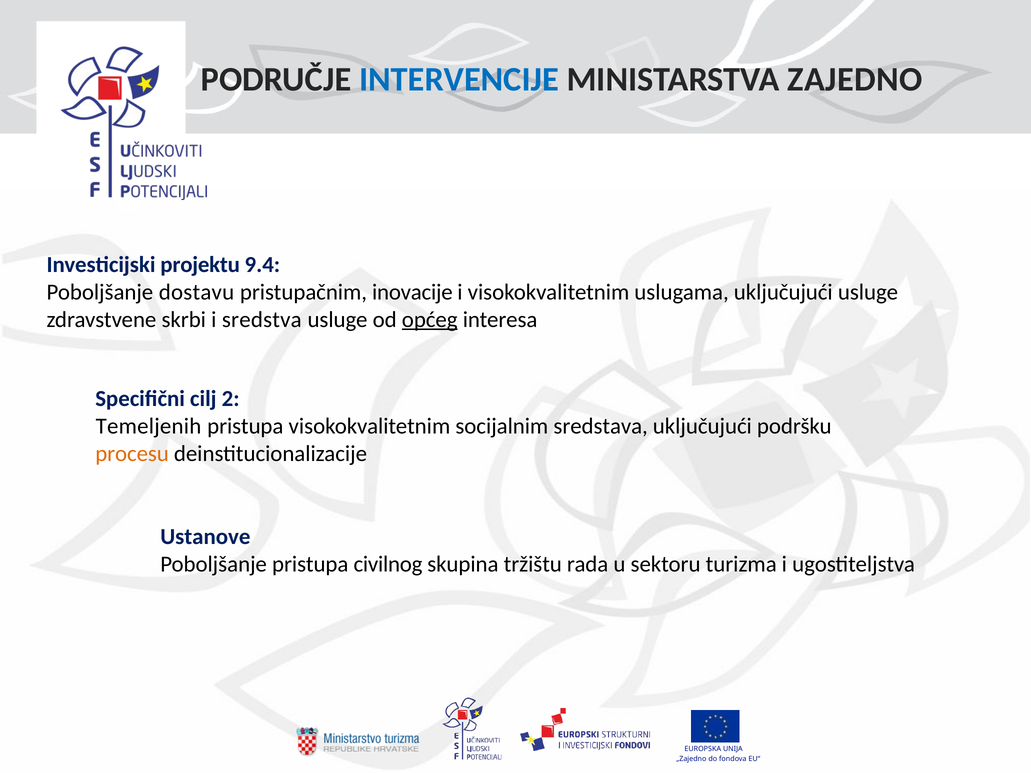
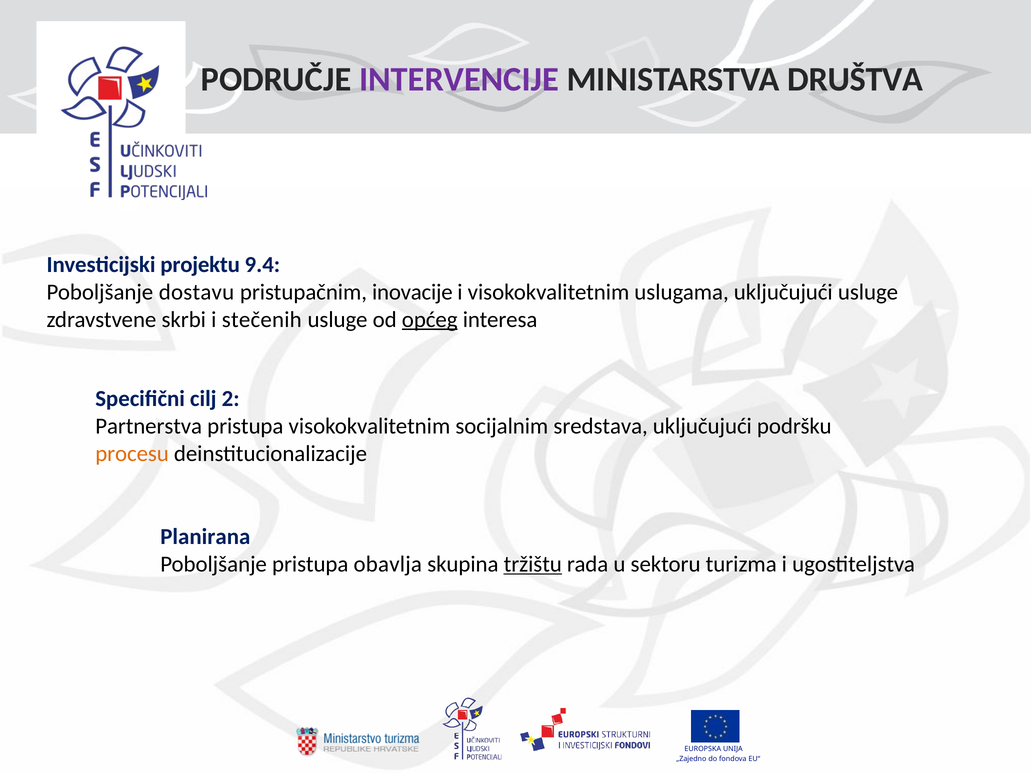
INTERVENCIJE colour: blue -> purple (459, 79)
ZAJEDNO: ZAJEDNO -> DRUŠTVA (855, 79)
sredstva: sredstva -> stečenih (262, 320)
Temeljenih: Temeljenih -> Partnerstva (149, 426)
Ustanove: Ustanove -> Planirana (205, 537)
civilnog: civilnog -> obavlja (388, 564)
tržištu underline: none -> present (533, 564)
